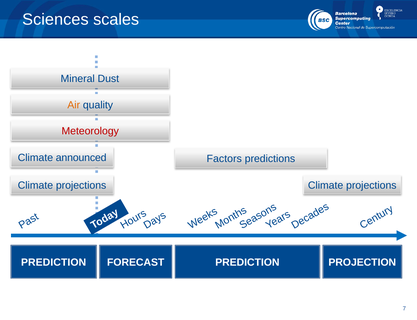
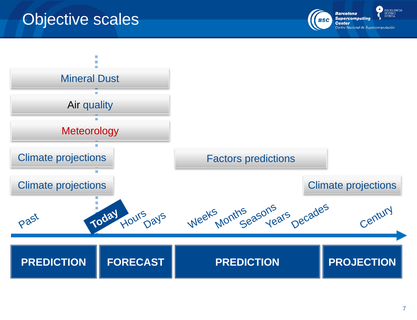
Sciences: Sciences -> Objective (56, 20)
Air colour: orange -> black (74, 105)
announced: announced -> projections (81, 158)
